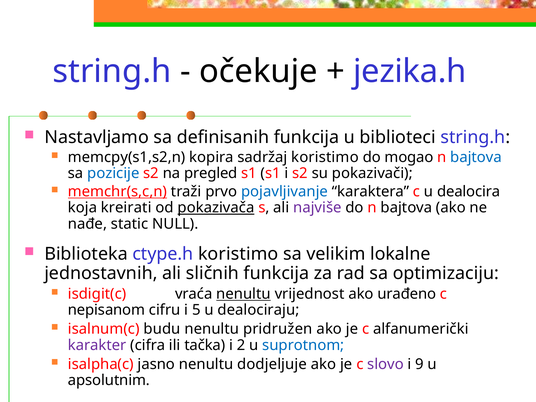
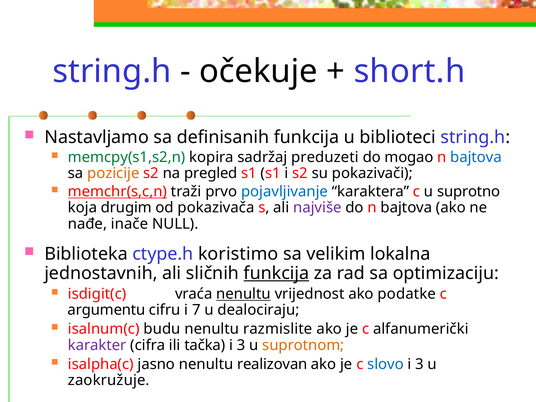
jezika.h: jezika.h -> short.h (409, 72)
memcpy(s1,s2,n colour: black -> green (127, 157)
sadržaj koristimo: koristimo -> preduzeti (325, 157)
pozicije colour: blue -> orange (113, 173)
dealocira: dealocira -> suprotno (469, 192)
kreirati: kreirati -> drugim (126, 208)
pokazivača underline: present -> none (216, 208)
static: static -> inače (130, 224)
lokalne: lokalne -> lokalna (400, 254)
funkcija underline: none -> present (276, 273)
urađeno: urađeno -> podatke (407, 294)
nepisanom: nepisanom -> argumentu (107, 310)
5: 5 -> 7 (196, 310)
pridružen: pridružen -> razmislite (278, 329)
2: 2 -> 3 (241, 345)
suprotnom colour: blue -> orange (303, 345)
dodjeljuje: dodjeljuje -> realizovan (272, 364)
slovo colour: purple -> blue (386, 364)
9: 9 -> 3 (419, 364)
apsolutnim: apsolutnim -> zaokružuje (109, 380)
